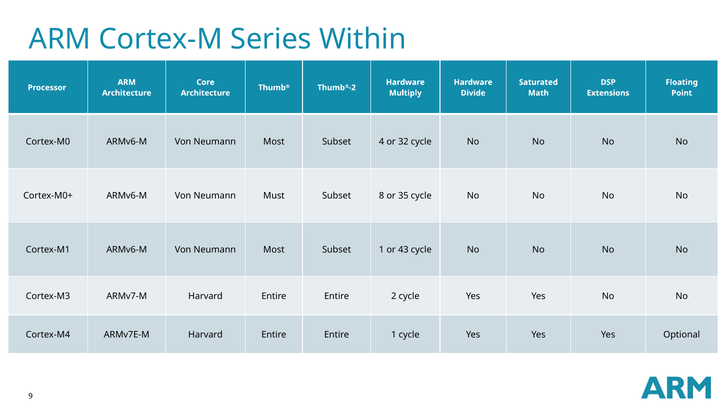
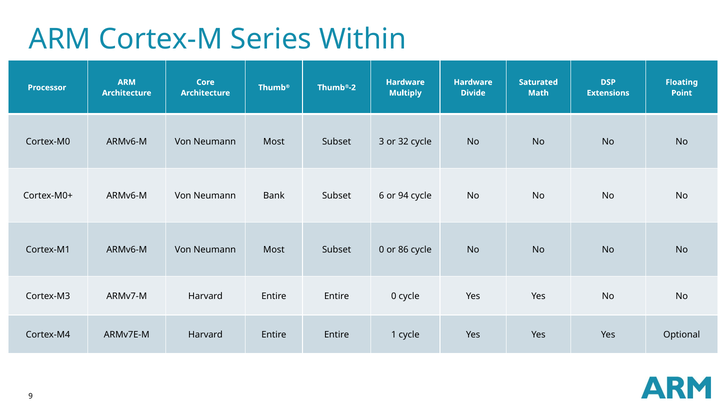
4: 4 -> 3 (382, 142)
Must: Must -> Bank (274, 196)
8: 8 -> 6 (382, 196)
35: 35 -> 94 (403, 196)
Subset 1: 1 -> 0 (382, 250)
43: 43 -> 86 (403, 250)
Entire 2: 2 -> 0 (394, 296)
